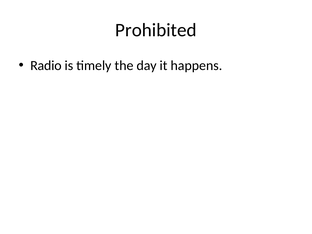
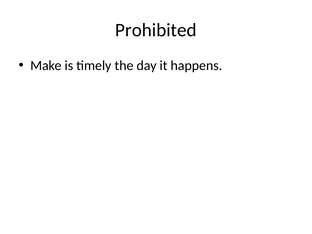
Radio: Radio -> Make (46, 65)
